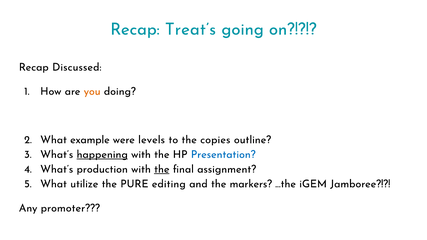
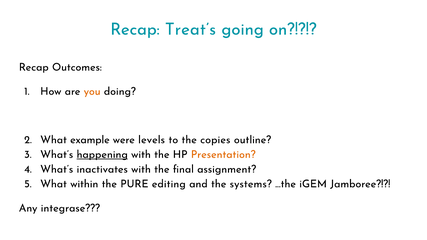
Discussed: Discussed -> Outcomes (77, 67)
Presentation colour: blue -> orange (223, 155)
production: production -> inactivates (102, 169)
the underline: present -> none (162, 169)
utilize: utilize -> within (84, 184)
markers: markers -> systems (251, 184)
promoter: promoter -> integrase (70, 208)
